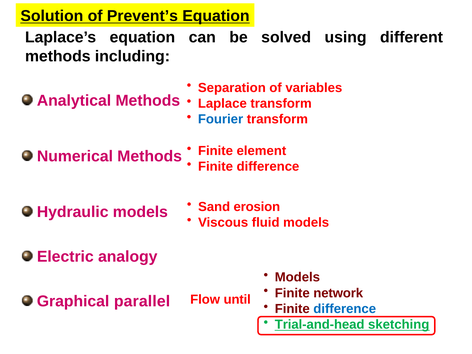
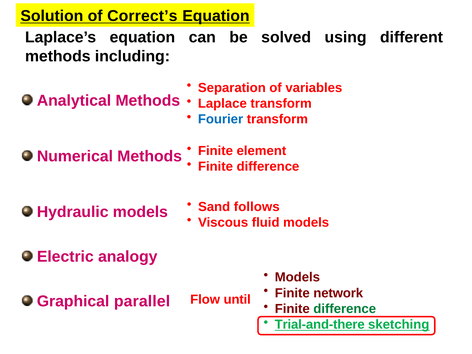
Prevent’s: Prevent’s -> Correct’s (142, 16)
erosion: erosion -> follows (257, 207)
difference colour: blue -> green (345, 309)
Trial-and-head: Trial-and-head -> Trial-and-there (320, 325)
